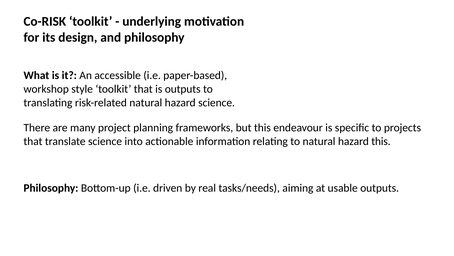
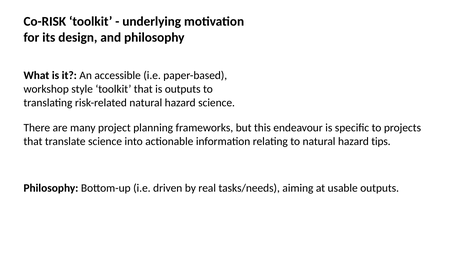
hazard this: this -> tips (381, 141)
